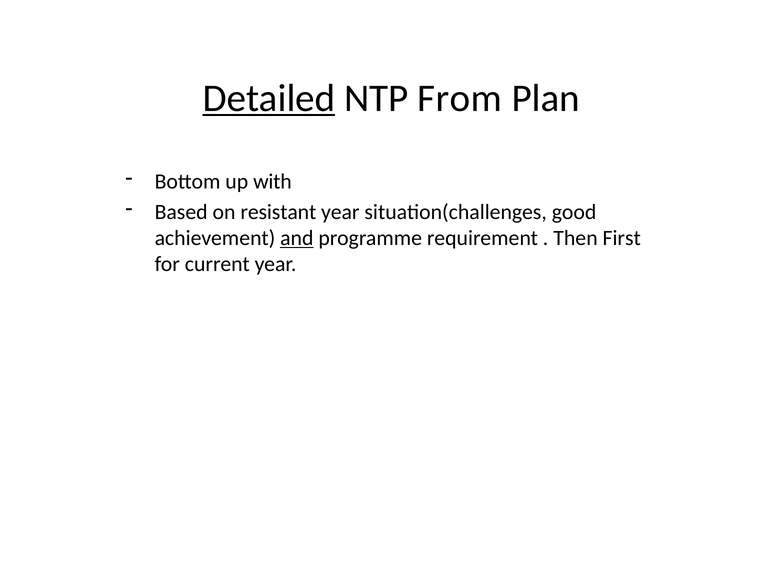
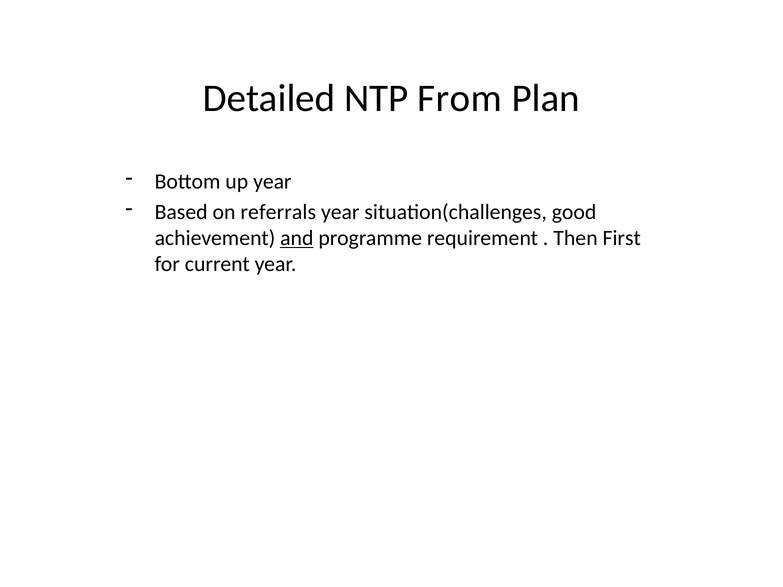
Detailed underline: present -> none (269, 98)
up with: with -> year (272, 182)
resistant: resistant -> referrals (278, 212)
